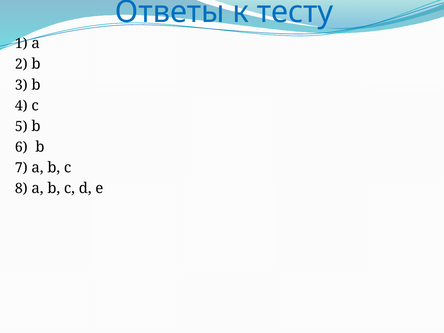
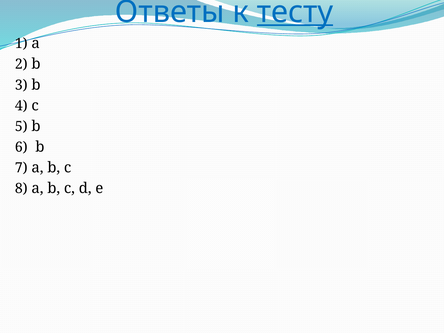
тесту underline: none -> present (295, 12)
